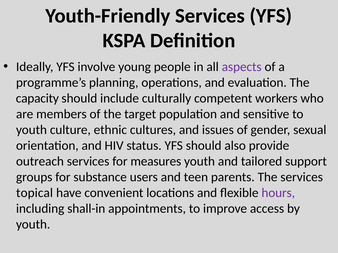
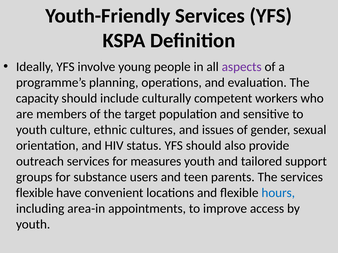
topical: topical -> flexible (35, 193)
hours colour: purple -> blue (278, 193)
shall-in: shall-in -> area-in (86, 209)
